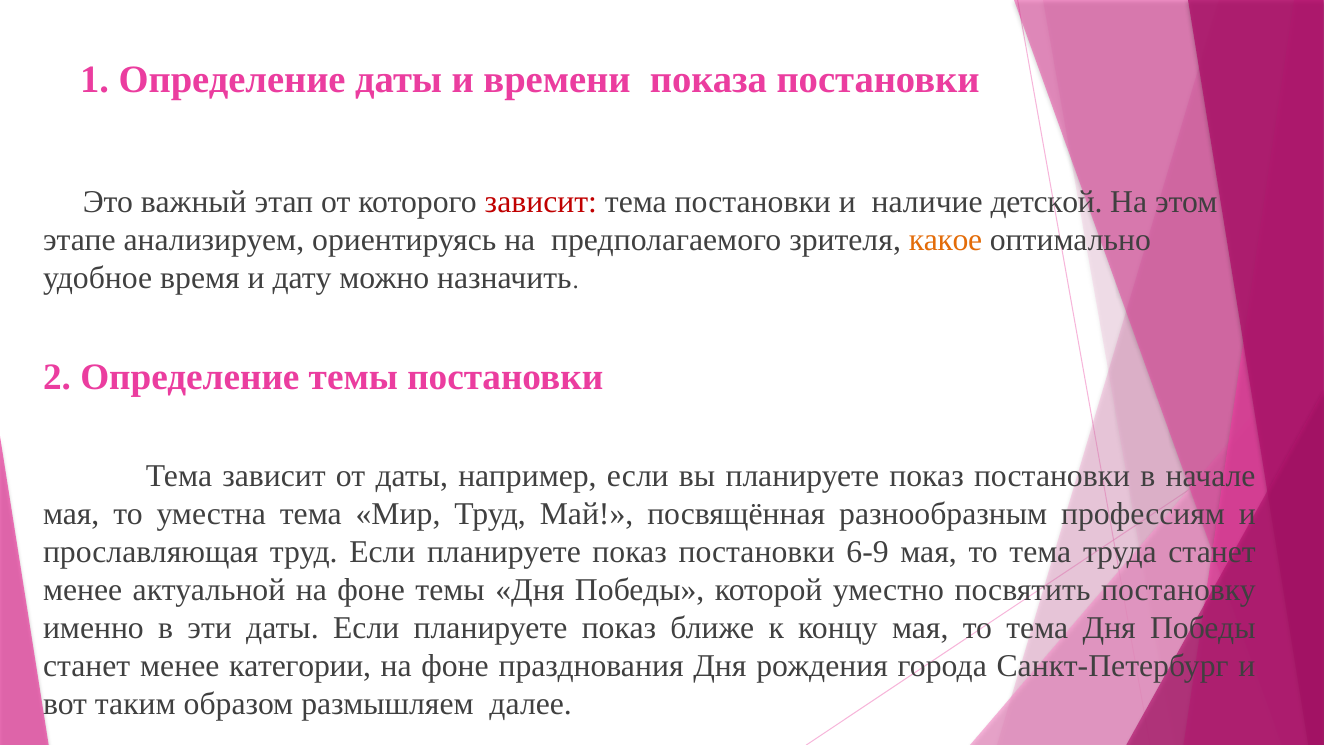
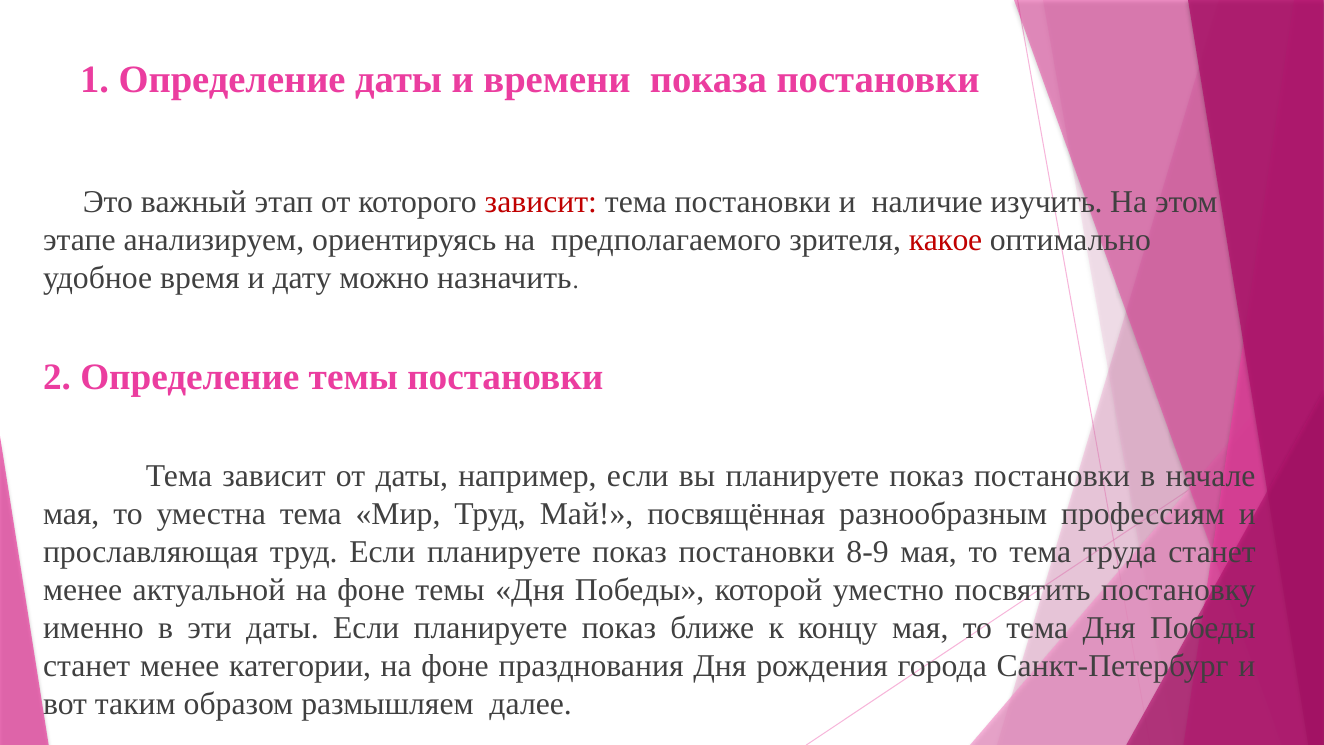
детской: детской -> изучить (1047, 202)
какое colour: orange -> red (946, 240)
6-9: 6-9 -> 8-9 (868, 551)
